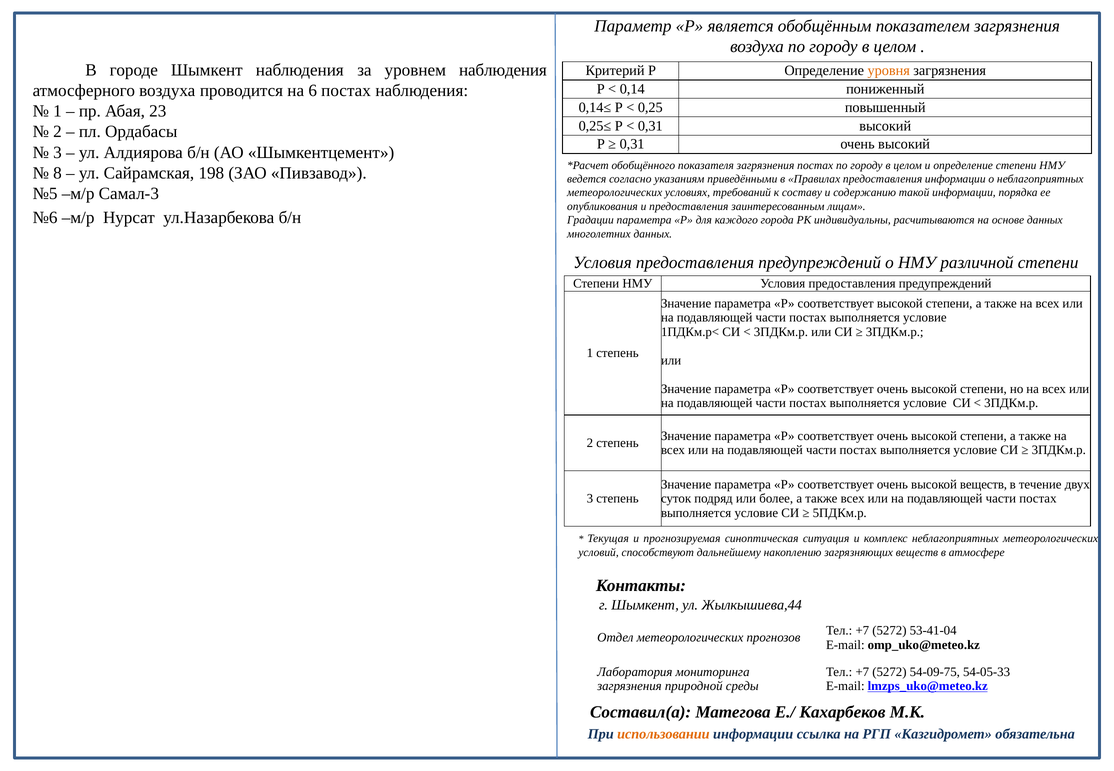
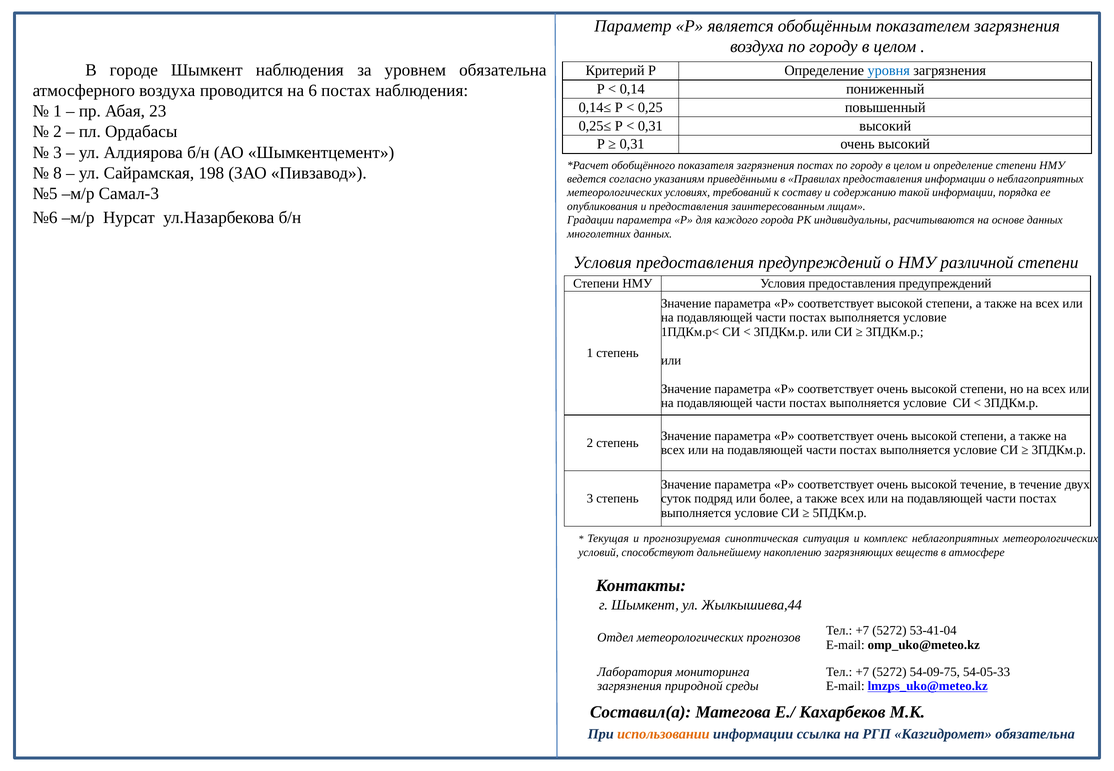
уровнем наблюдения: наблюдения -> обязательна (503, 70)
уровня colour: orange -> blue (889, 71)
высокой веществ: веществ -> течение (983, 485)
